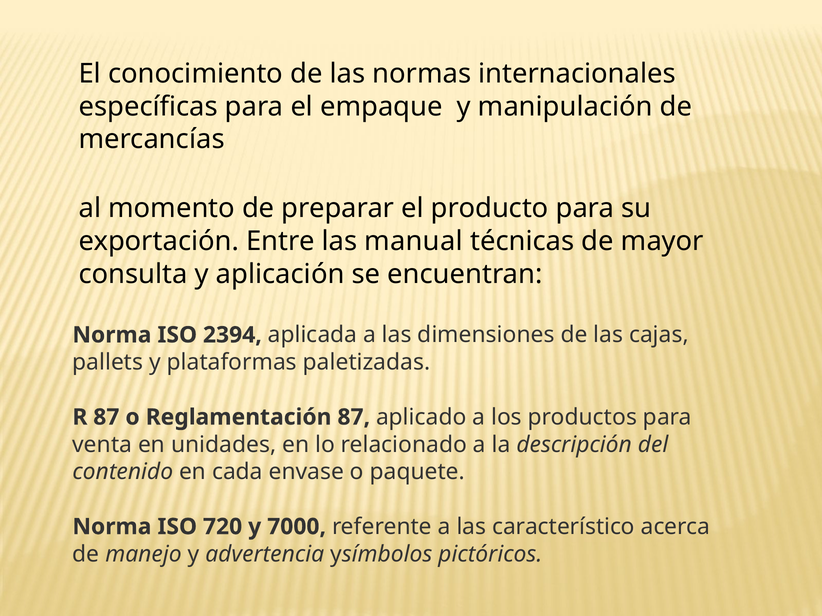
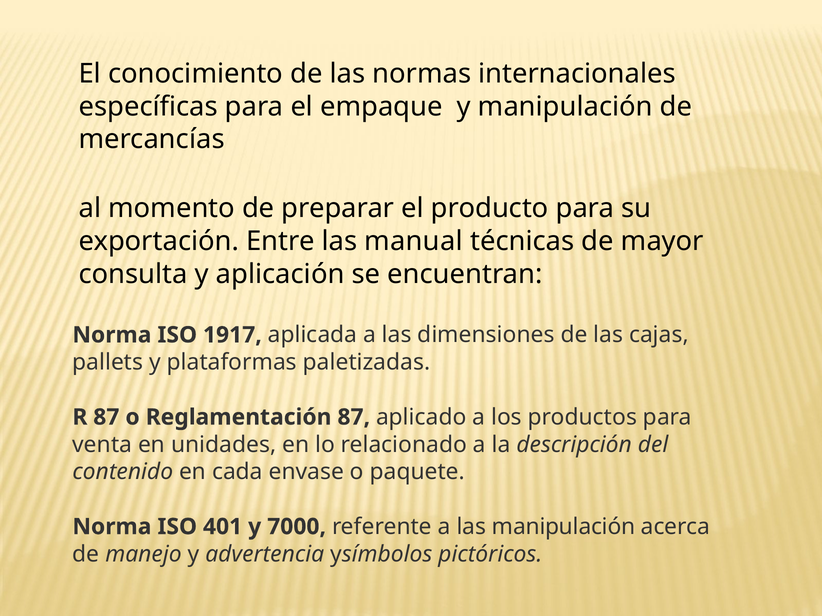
2394: 2394 -> 1917 (232, 335)
720: 720 -> 401 (223, 527)
las característico: característico -> manipulación (564, 527)
